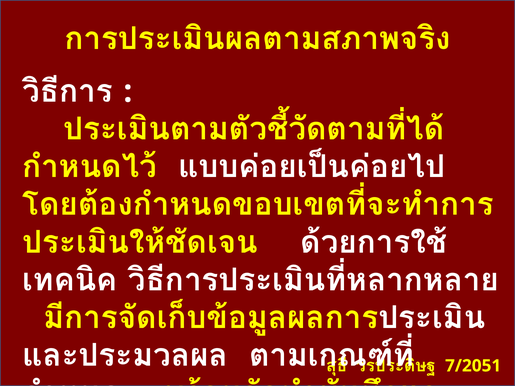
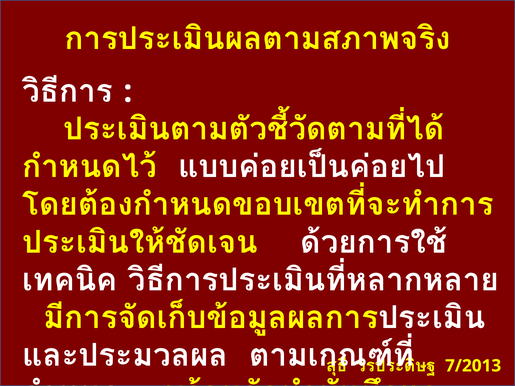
7/2051: 7/2051 -> 7/2013 (473, 366)
